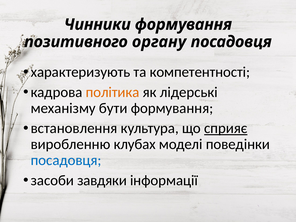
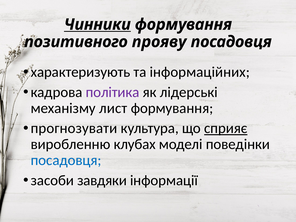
Чинники underline: none -> present (97, 25)
органу: органу -> прояву (159, 42)
компетентності: компетентності -> інформаційних (200, 72)
політика colour: orange -> purple (113, 92)
бути: бути -> лист (113, 108)
встановлення: встановлення -> прогнозувати (74, 128)
